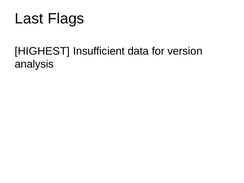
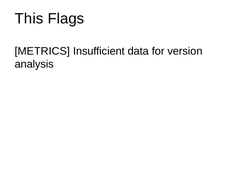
Last: Last -> This (29, 19)
HIGHEST: HIGHEST -> METRICS (42, 51)
